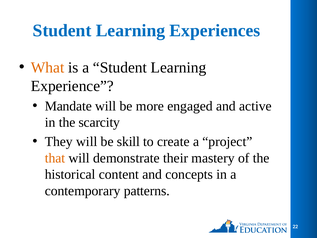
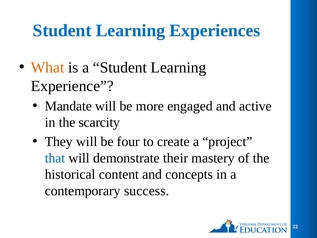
skill: skill -> four (128, 141)
that colour: orange -> blue (55, 158)
patterns: patterns -> success (147, 191)
